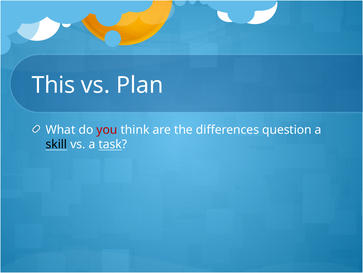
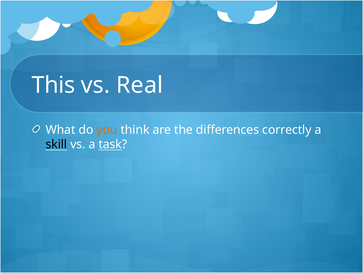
Plan: Plan -> Real (140, 85)
you colour: red -> orange (107, 130)
question: question -> correctly (287, 130)
